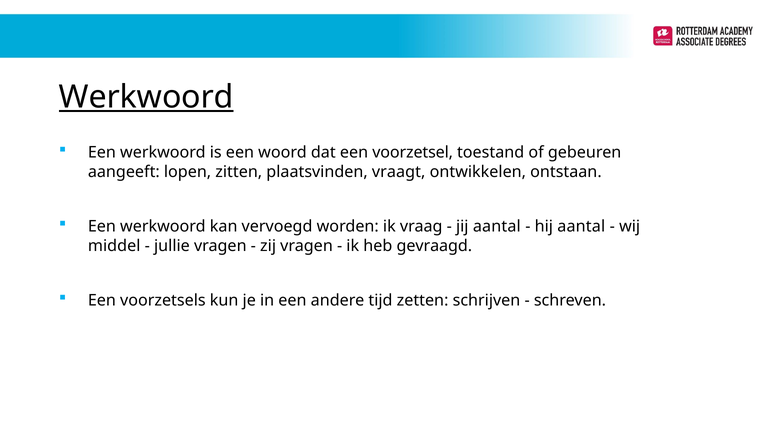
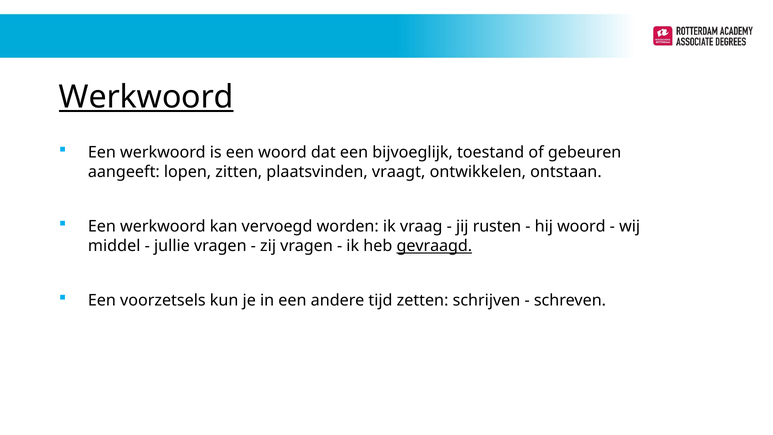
voorzetsel: voorzetsel -> bijvoeglijk (413, 152)
jij aantal: aantal -> rusten (497, 226)
hij aantal: aantal -> woord (581, 226)
gevraagd underline: none -> present (434, 246)
